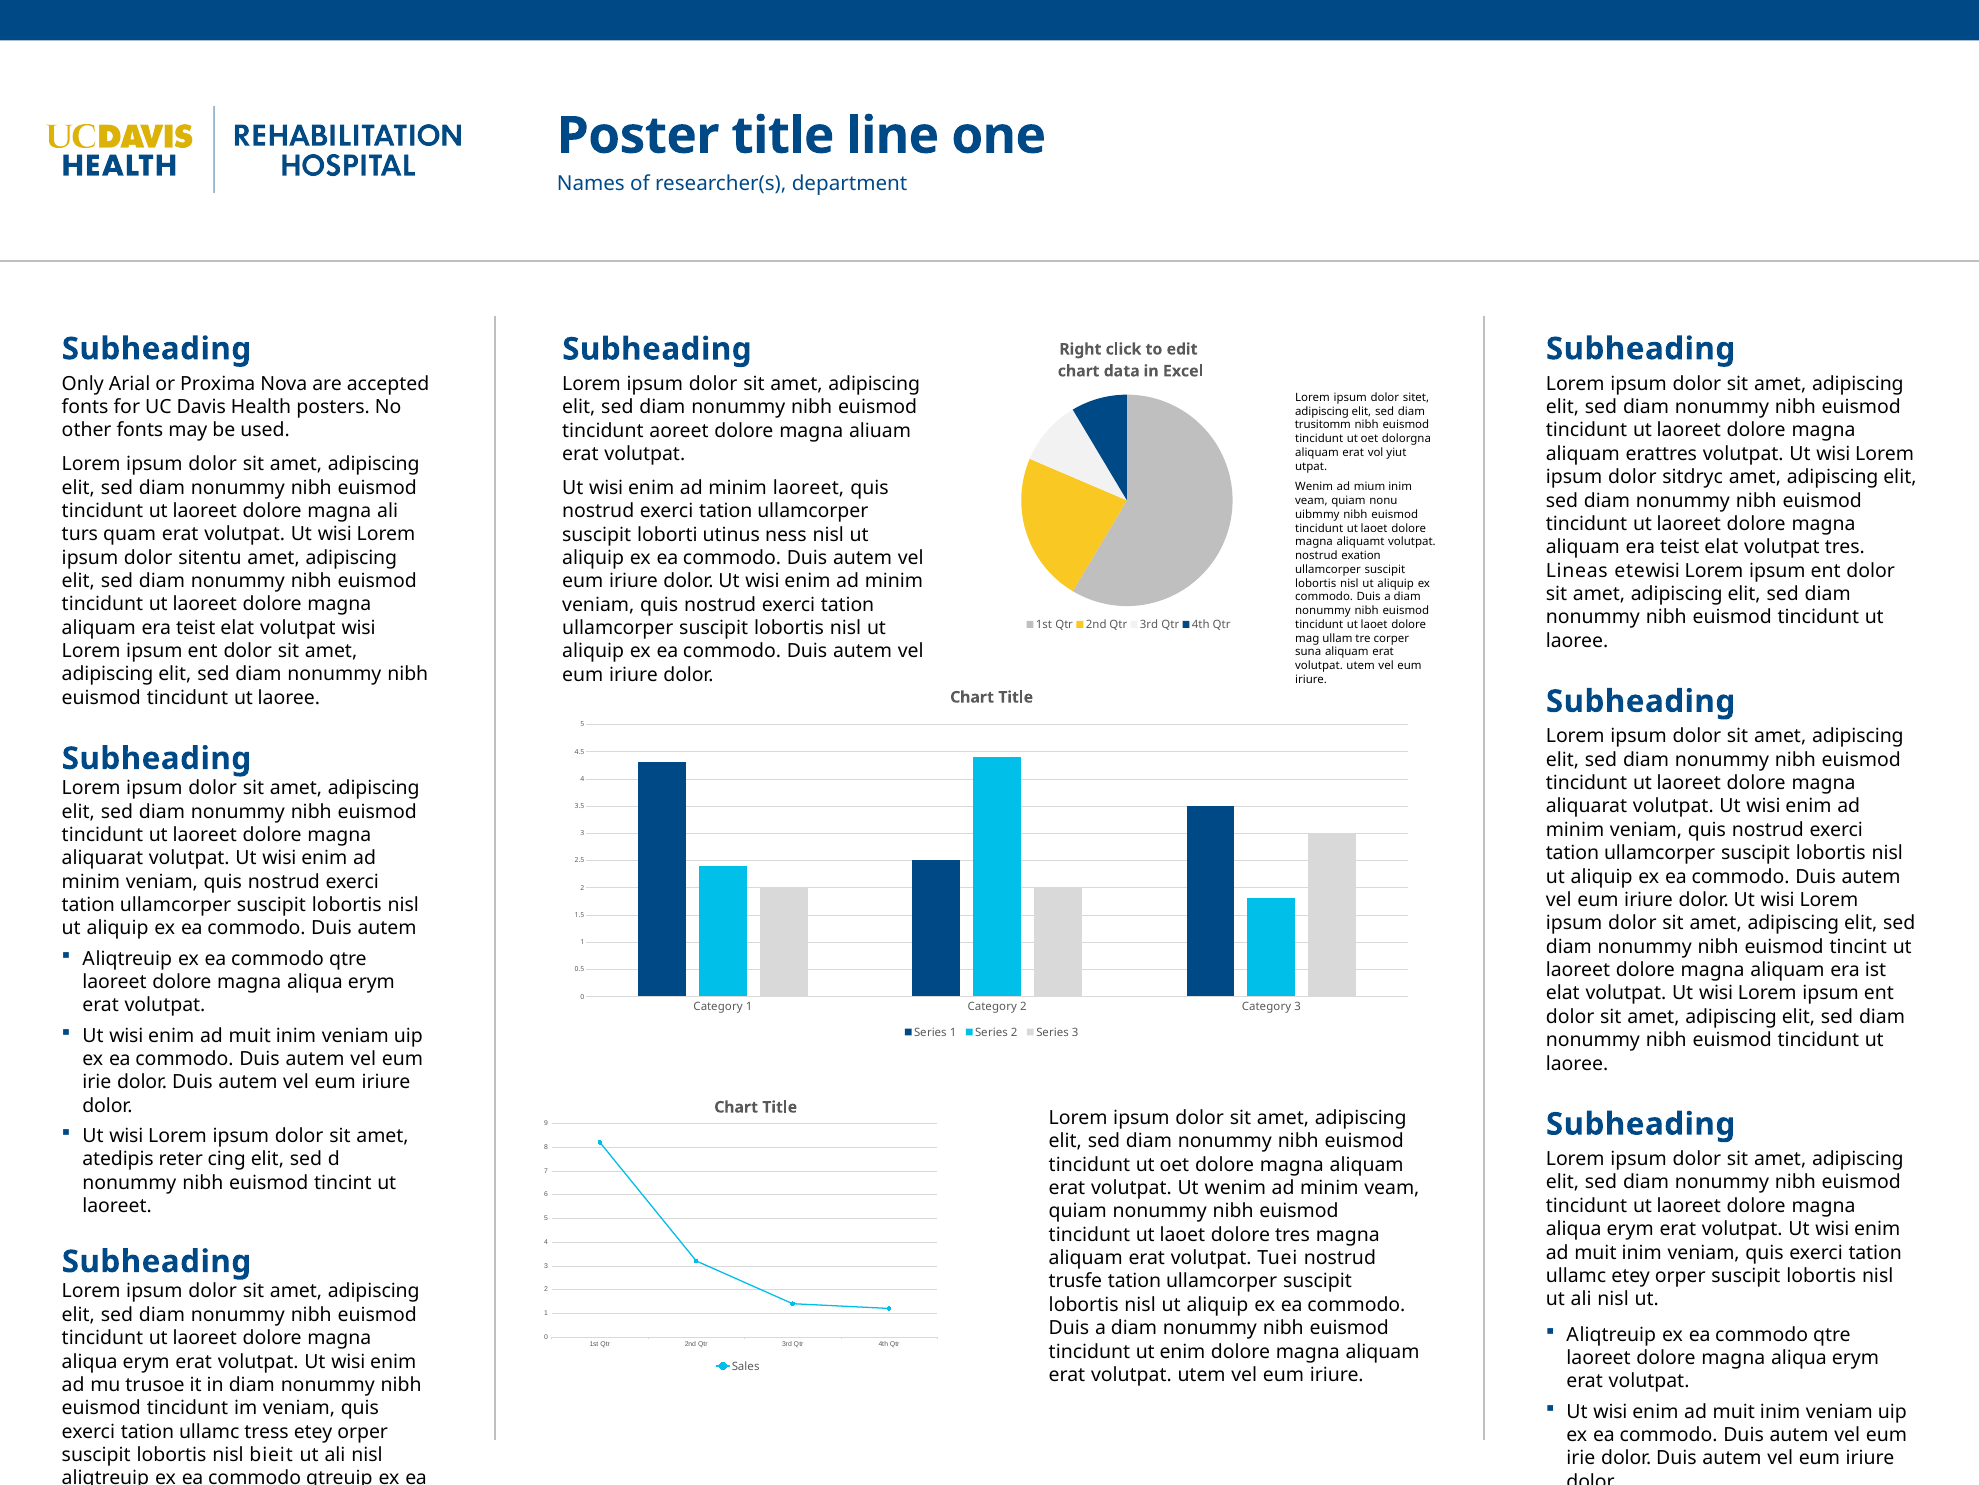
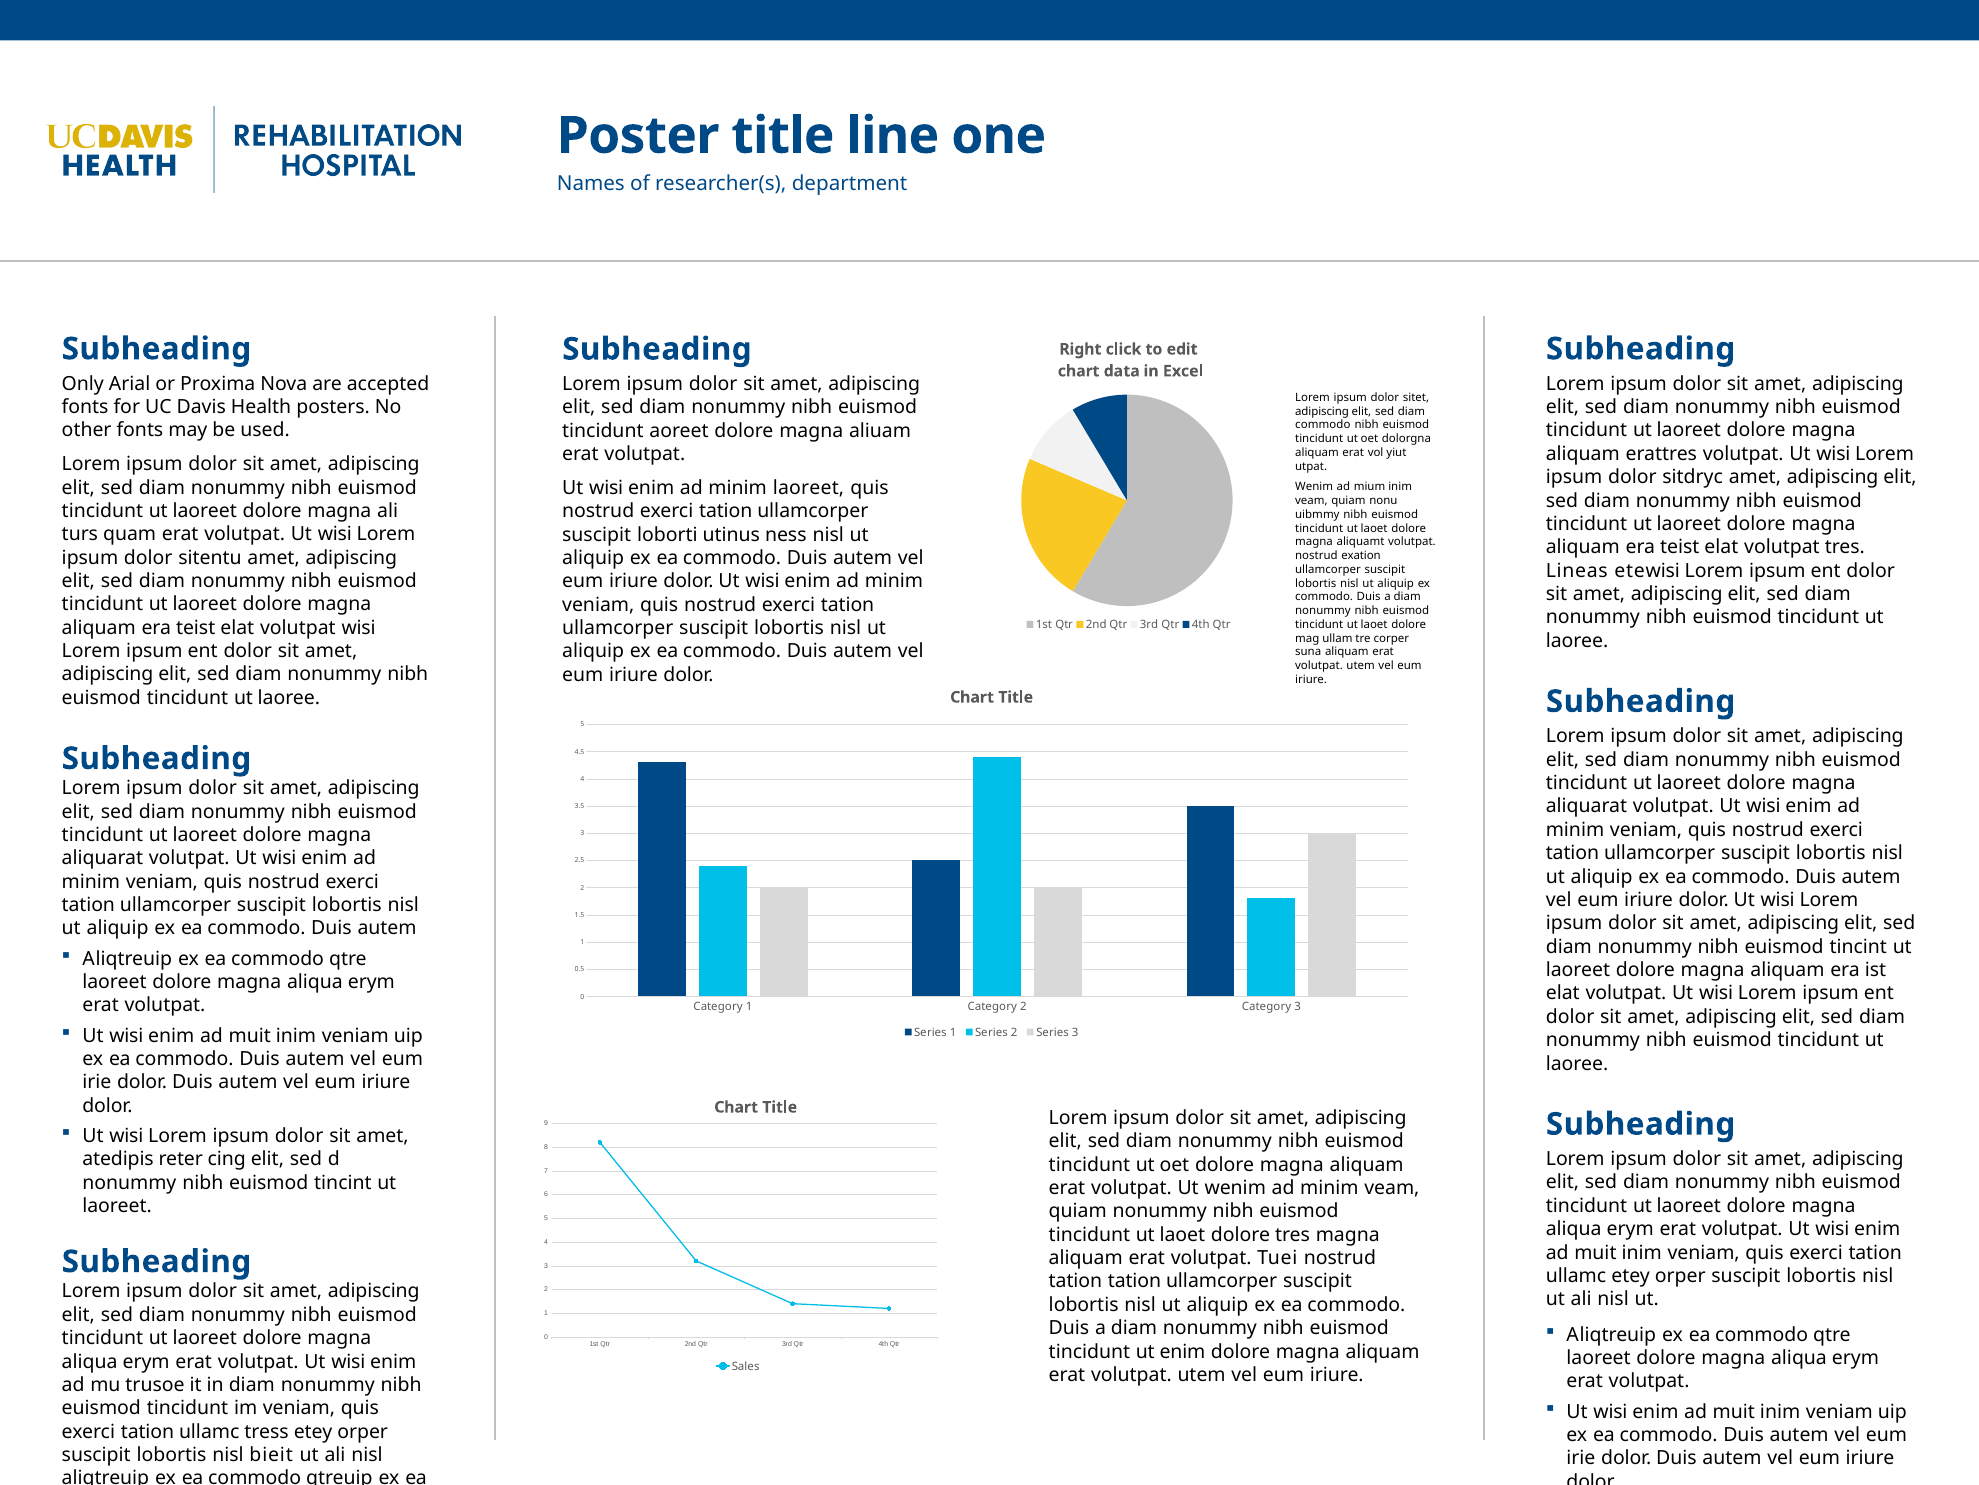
trusitomm: trusitomm -> commodo (1323, 425)
trusfe: trusfe -> tation (1075, 1281)
